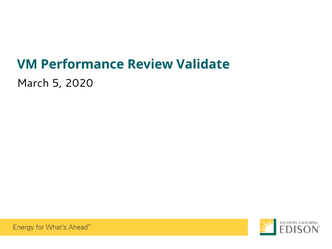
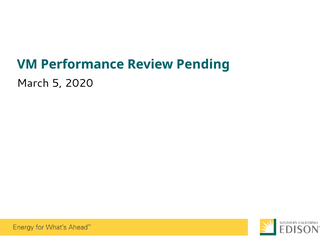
Validate: Validate -> Pending (203, 64)
